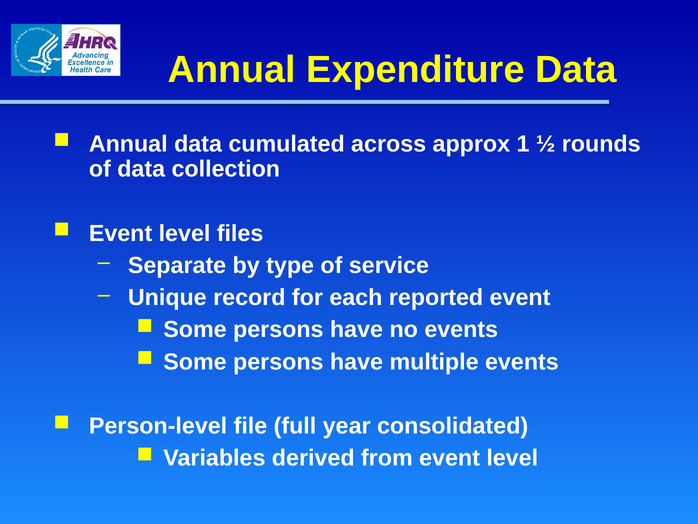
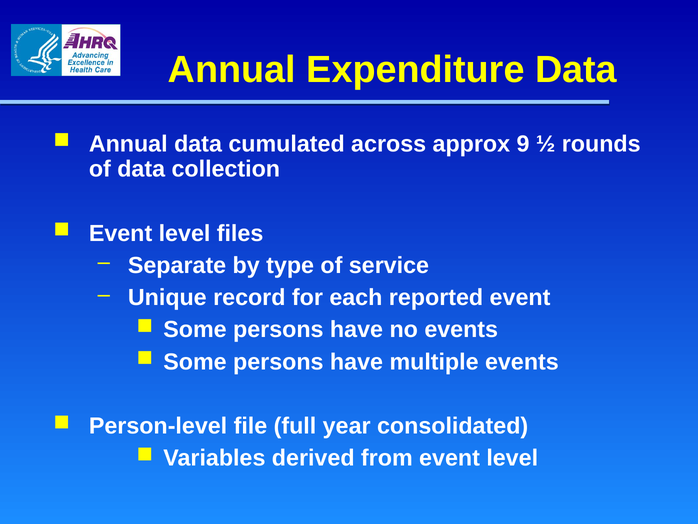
1: 1 -> 9 (523, 144)
